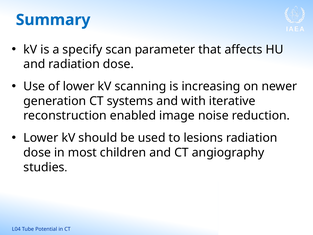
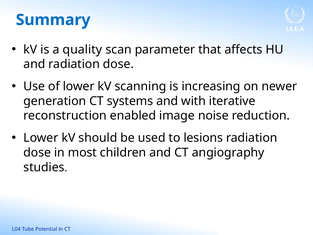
specify: specify -> quality (82, 49)
